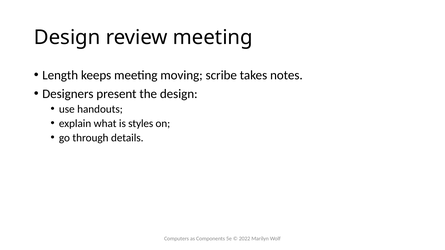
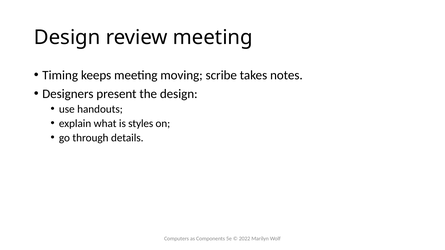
Length: Length -> Timing (60, 75)
